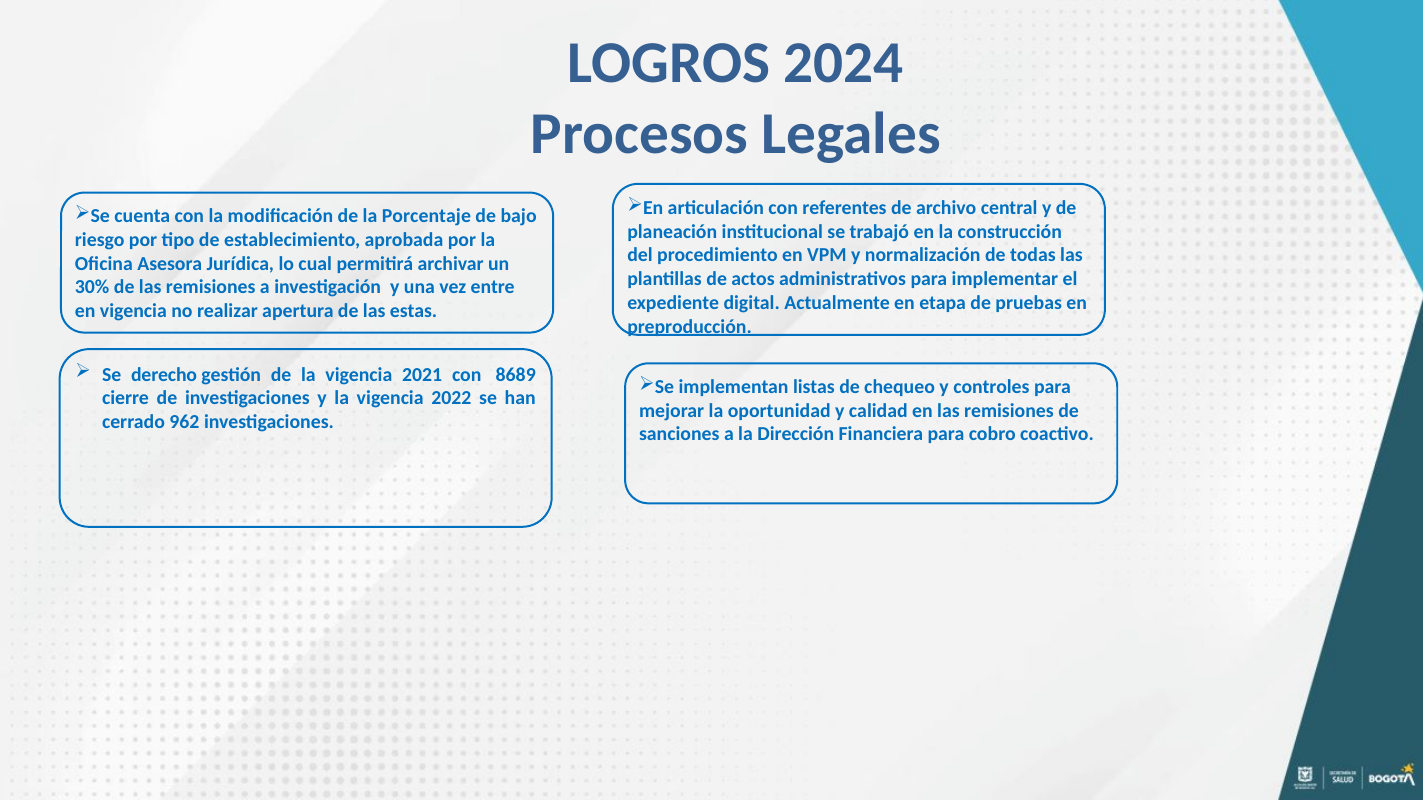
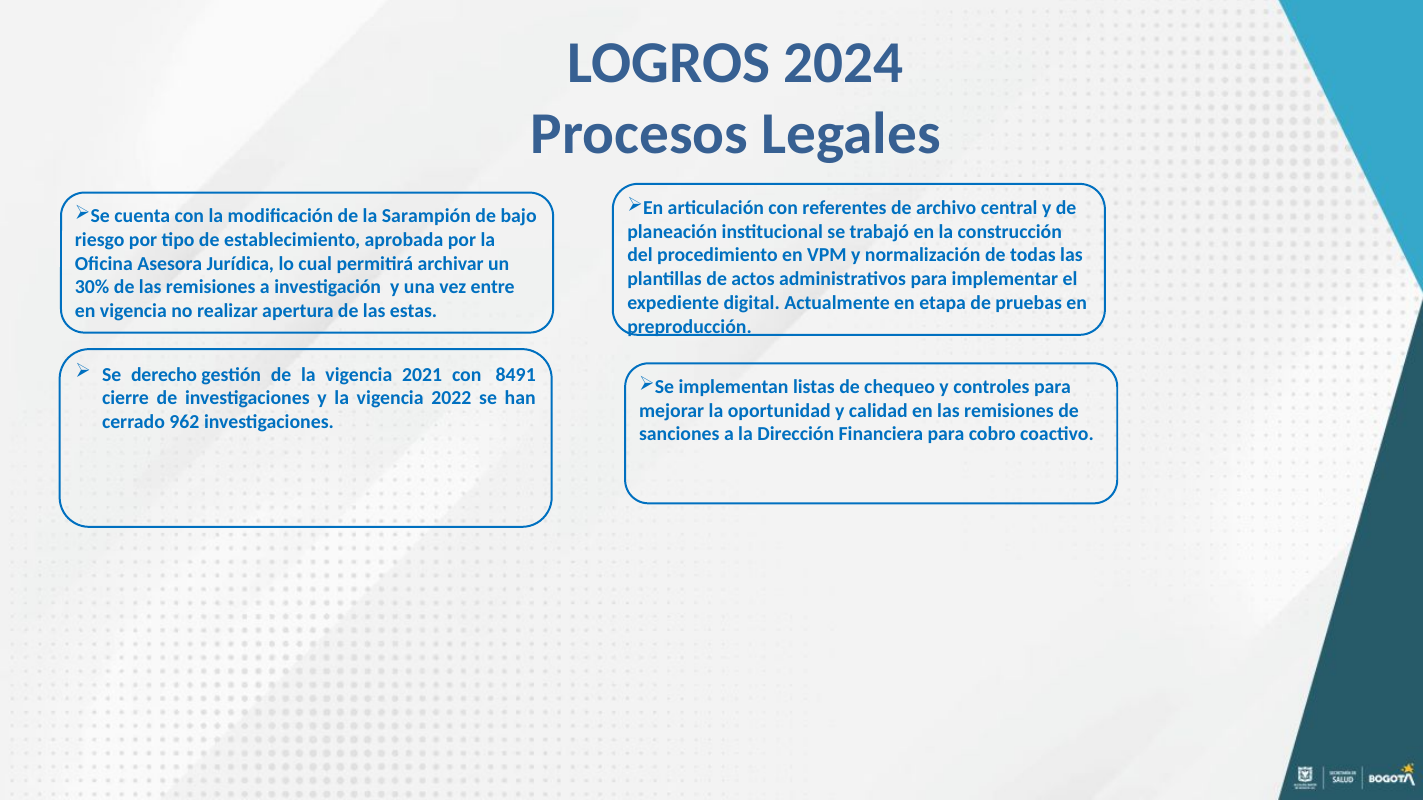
Porcentaje: Porcentaje -> Sarampión (426, 216)
8689: 8689 -> 8491 (516, 375)
